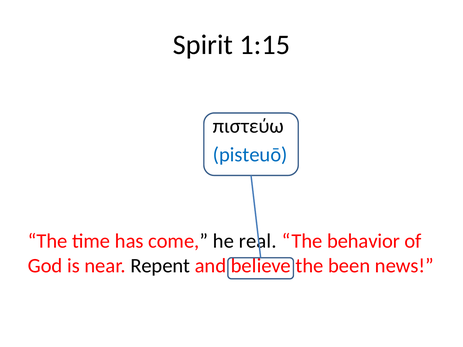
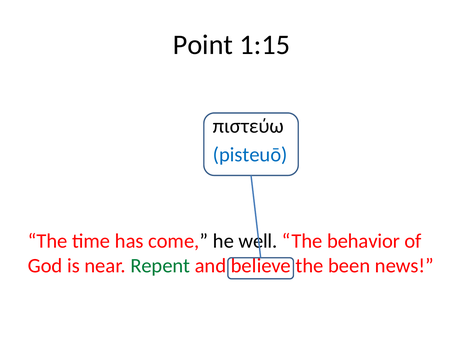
Spirit: Spirit -> Point (203, 45)
real: real -> well (258, 241)
Repent colour: black -> green (160, 266)
